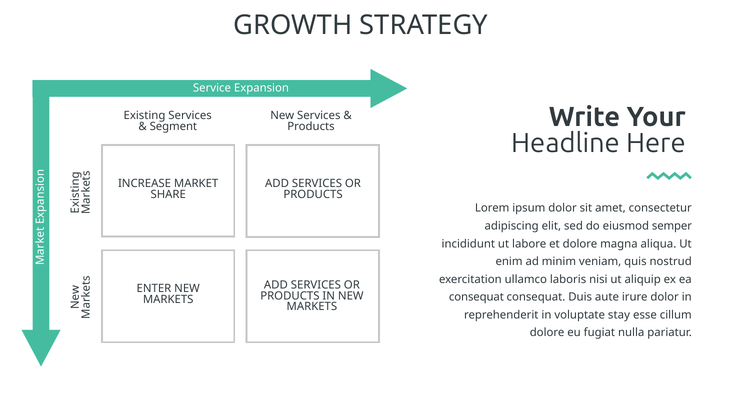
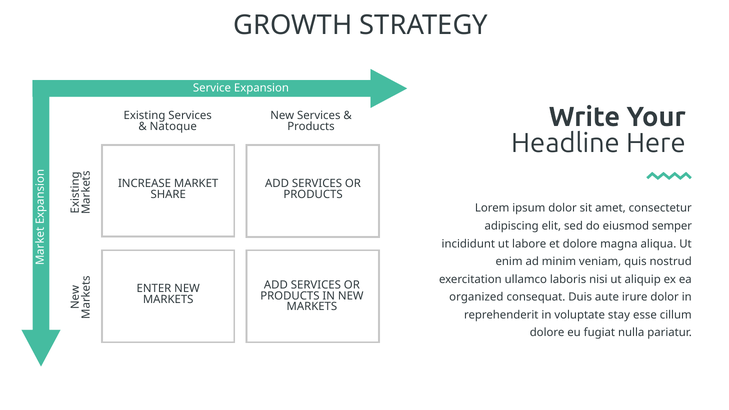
Segment: Segment -> Natoque (173, 126)
consequat: consequat -> organized (476, 297)
